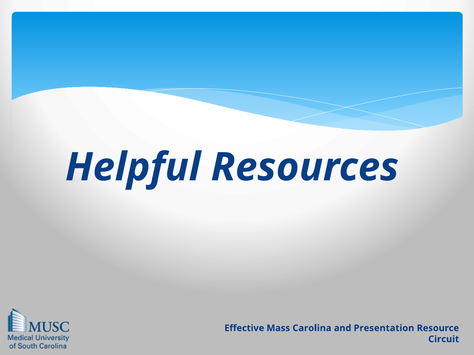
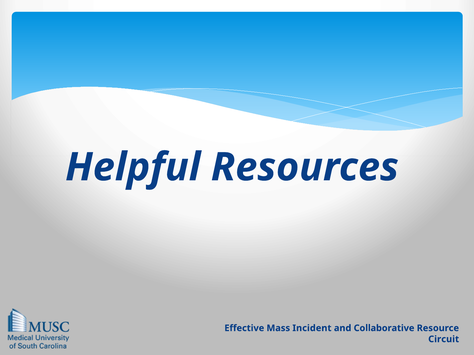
Carolina: Carolina -> Incident (312, 329)
Presentation: Presentation -> Collaborative (384, 329)
